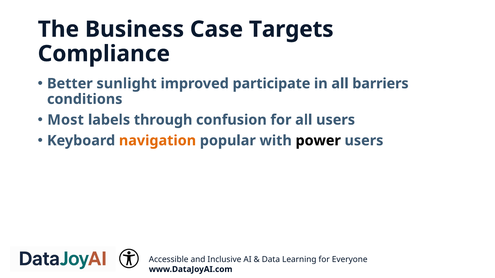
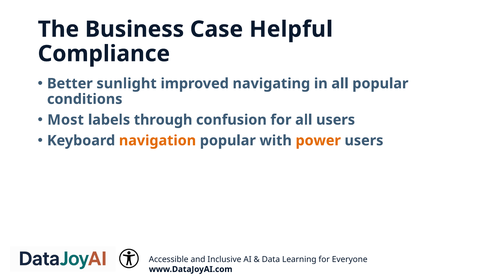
Targets: Targets -> Helpful (291, 29)
participate: participate -> navigating (271, 84)
all barriers: barriers -> popular (380, 84)
power colour: black -> orange (318, 141)
